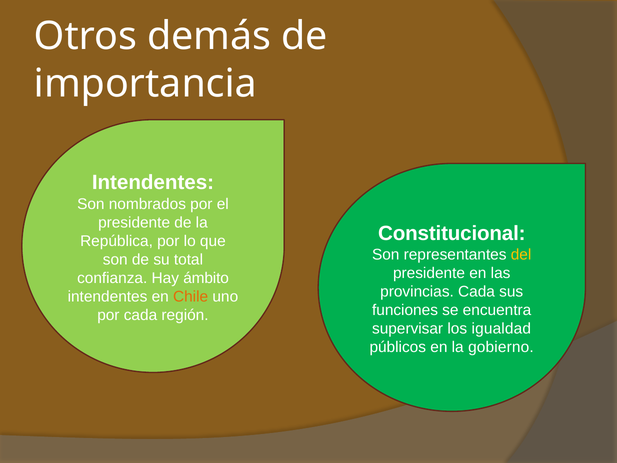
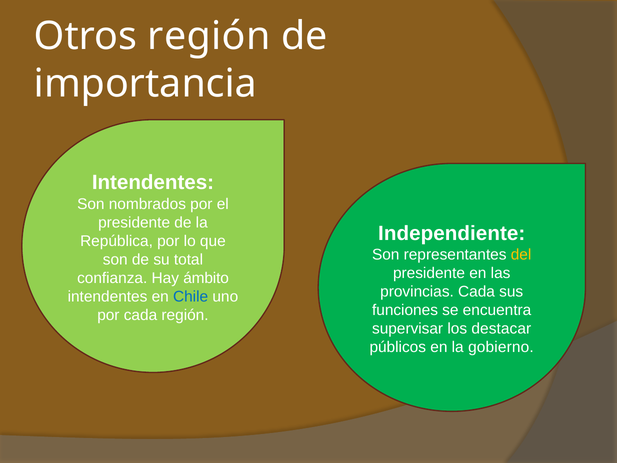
Otros demás: demás -> región (209, 36)
Constitucional: Constitucional -> Independiente (452, 233)
Chile colour: orange -> blue (191, 296)
igualdad: igualdad -> destacar (501, 328)
